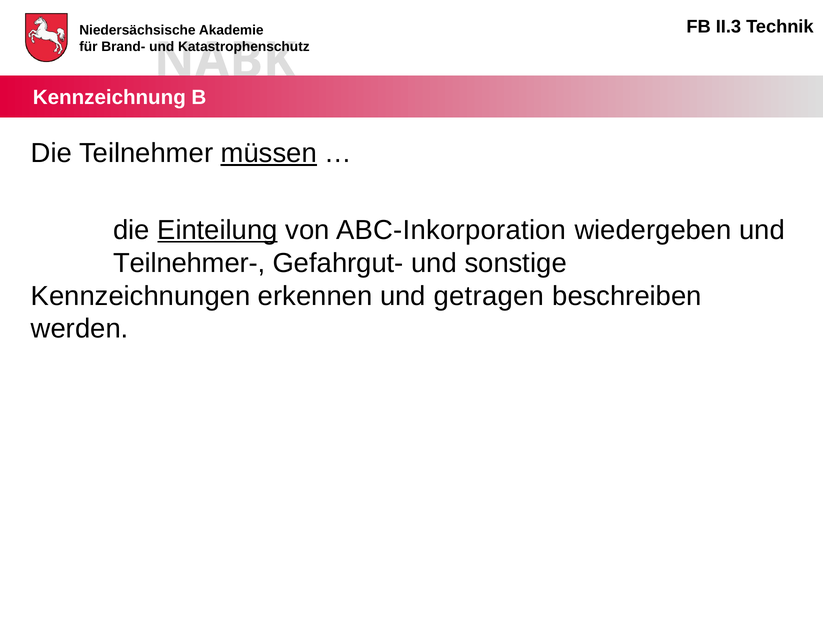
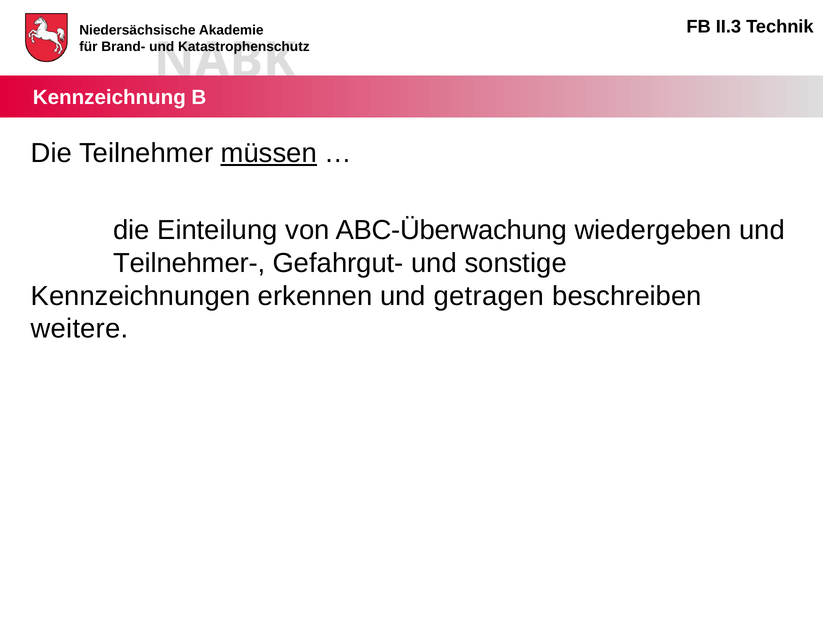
Einteilung underline: present -> none (217, 230)
ABC-Inkorporation: ABC-Inkorporation -> ABC-Überwachung (451, 230)
werden: werden -> weitere (80, 329)
